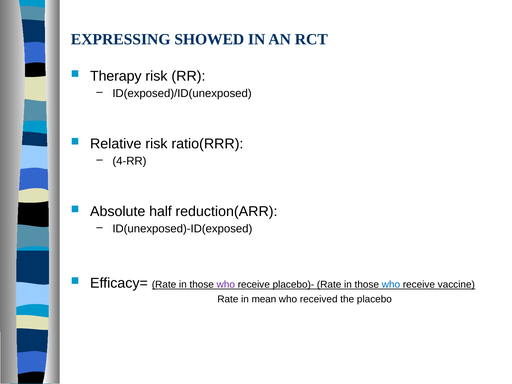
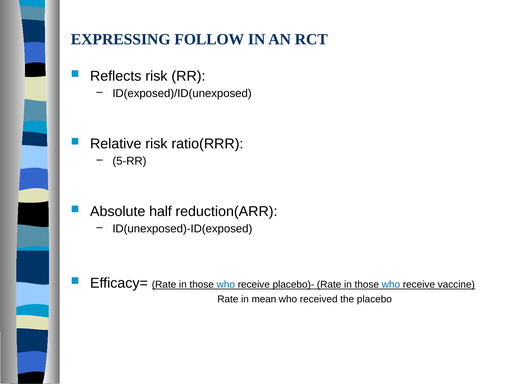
SHOWED: SHOWED -> FOLLOW (209, 39)
Therapy: Therapy -> Reflects (116, 76)
4-RR: 4-RR -> 5-RR (129, 161)
who colour: purple -> blue (226, 285)
